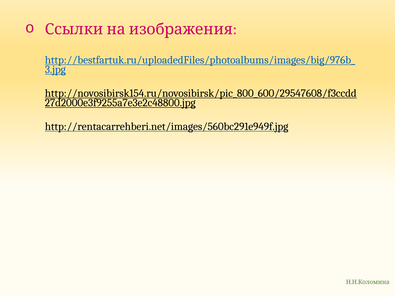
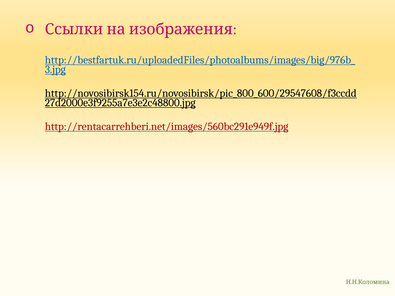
http://rentacarrehberi.net/images/560bc291e949f.jpg colour: black -> red (167, 127)
